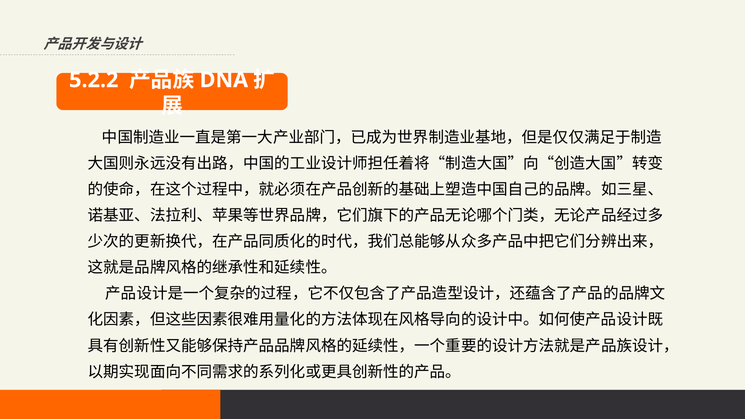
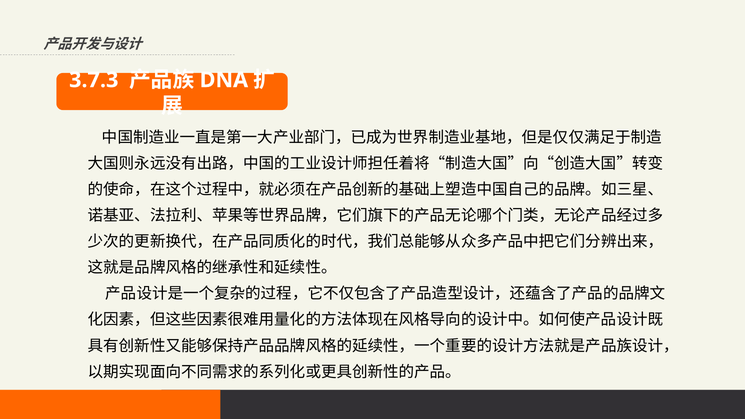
5.2.2: 5.2.2 -> 3.7.3 (94, 80)
